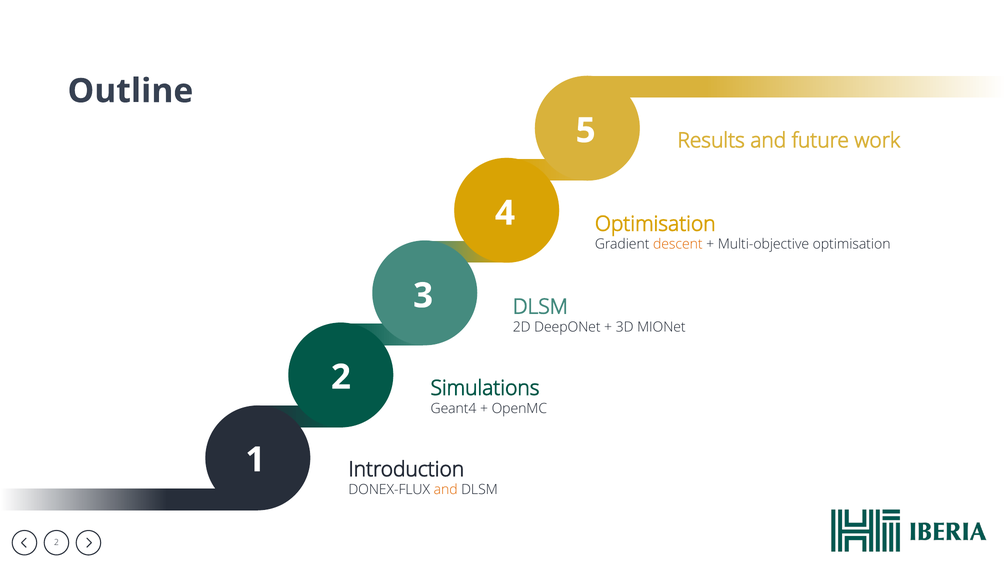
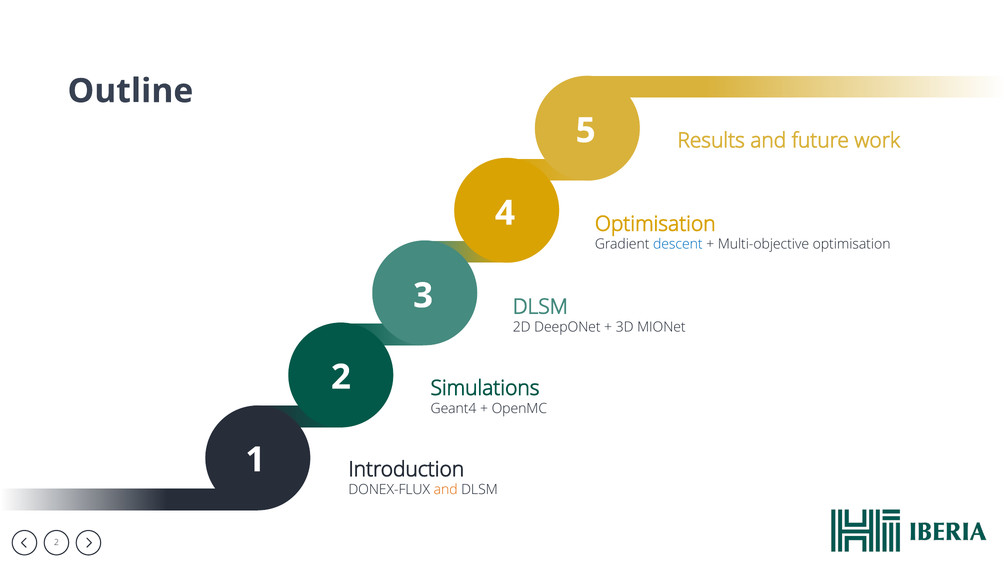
descent colour: orange -> blue (678, 245)
